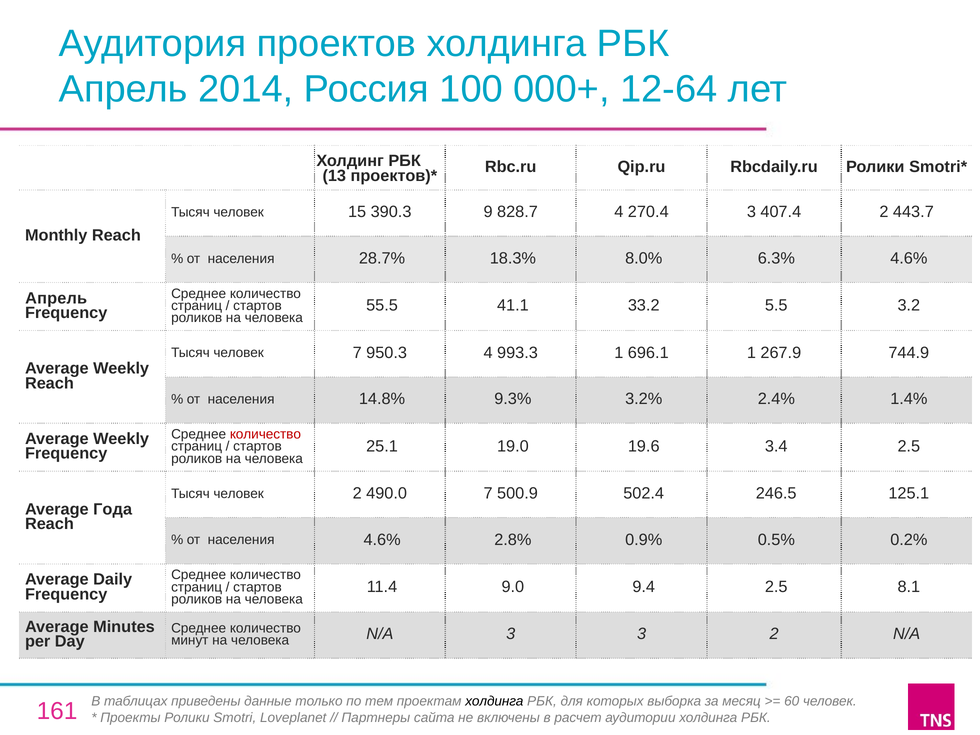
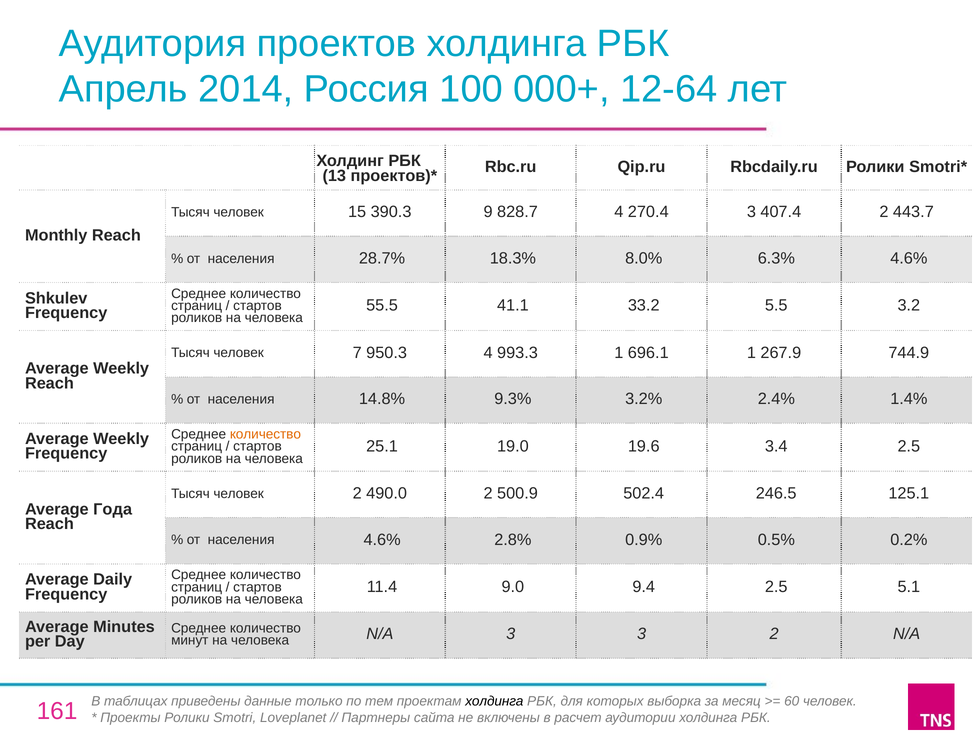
Апрель: Апрель -> Shkulev (56, 298)
количество colour: red -> orange (265, 434)
490.0 7: 7 -> 2 (488, 493)
8.1: 8.1 -> 5.1 (909, 587)
